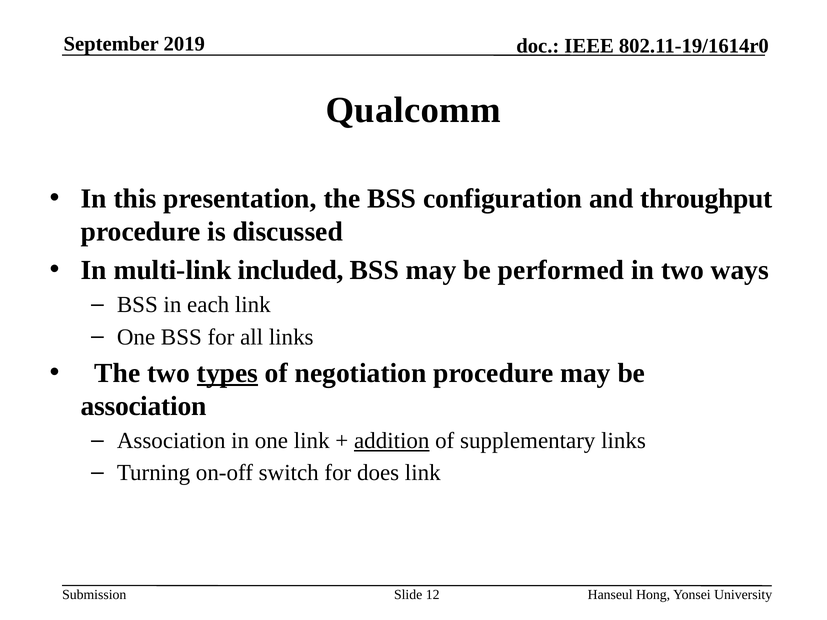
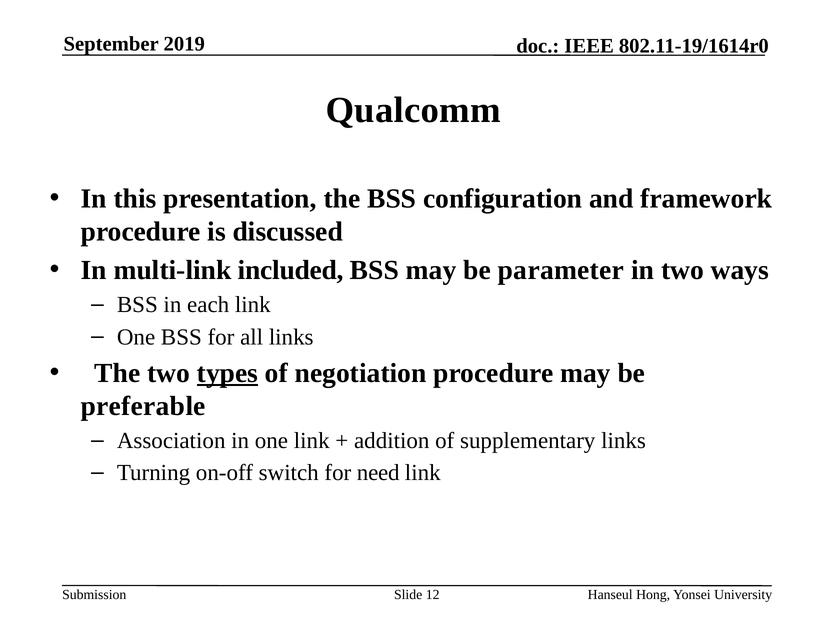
throughput: throughput -> framework (706, 199)
performed: performed -> parameter (561, 270)
association: association -> preferable (143, 406)
addition underline: present -> none (392, 441)
does: does -> need (378, 473)
